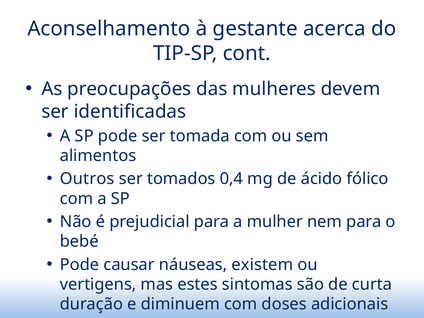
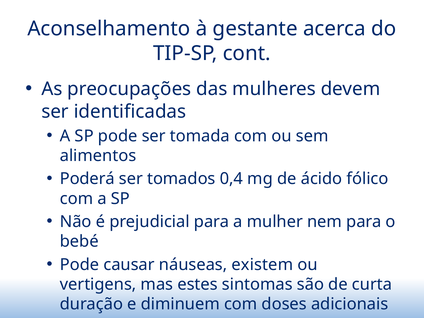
Outros: Outros -> Poderá (87, 179)
